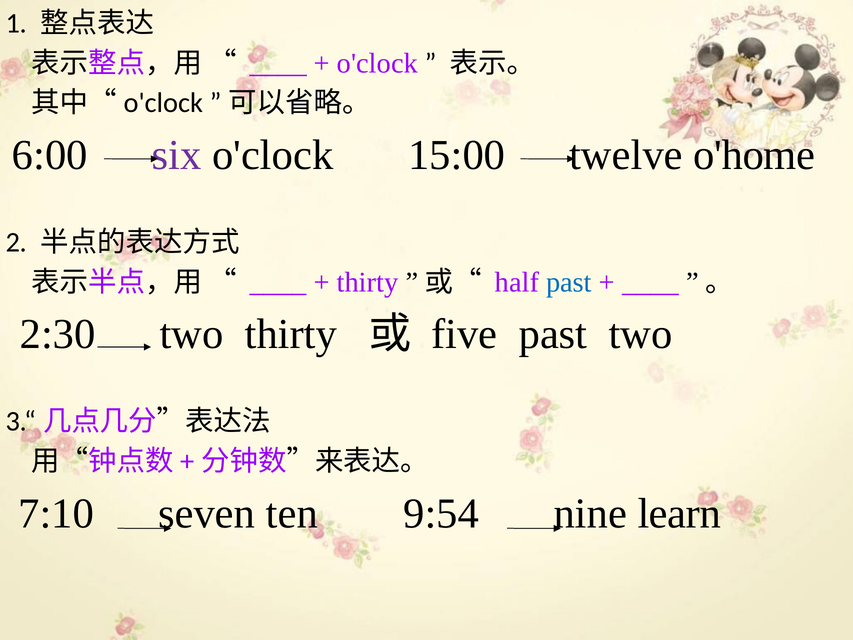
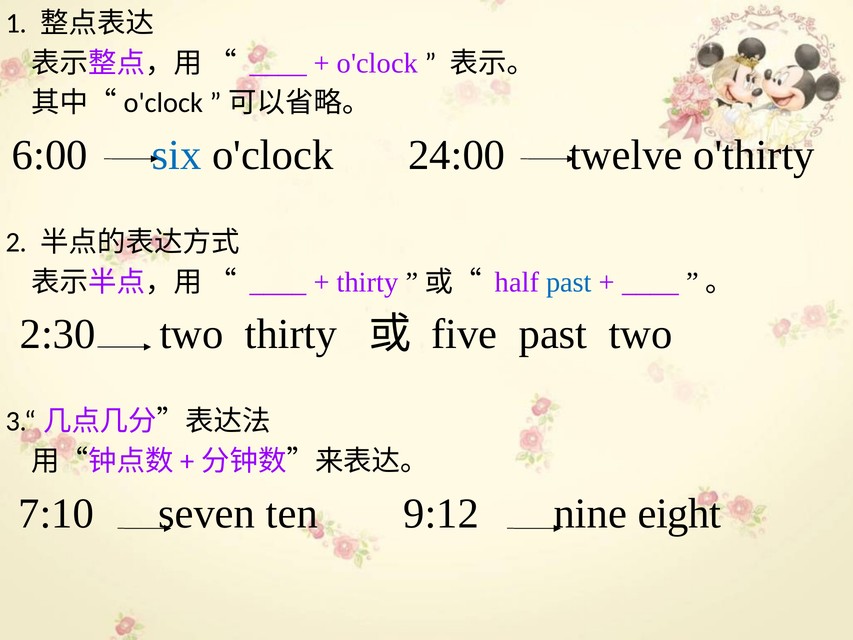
six colour: purple -> blue (177, 155)
15:00: 15:00 -> 24:00 (457, 155)
o'home: o'home -> o'thirty (754, 155)
9:54: 9:54 -> 9:12 (441, 513)
learn: learn -> eight (679, 513)
